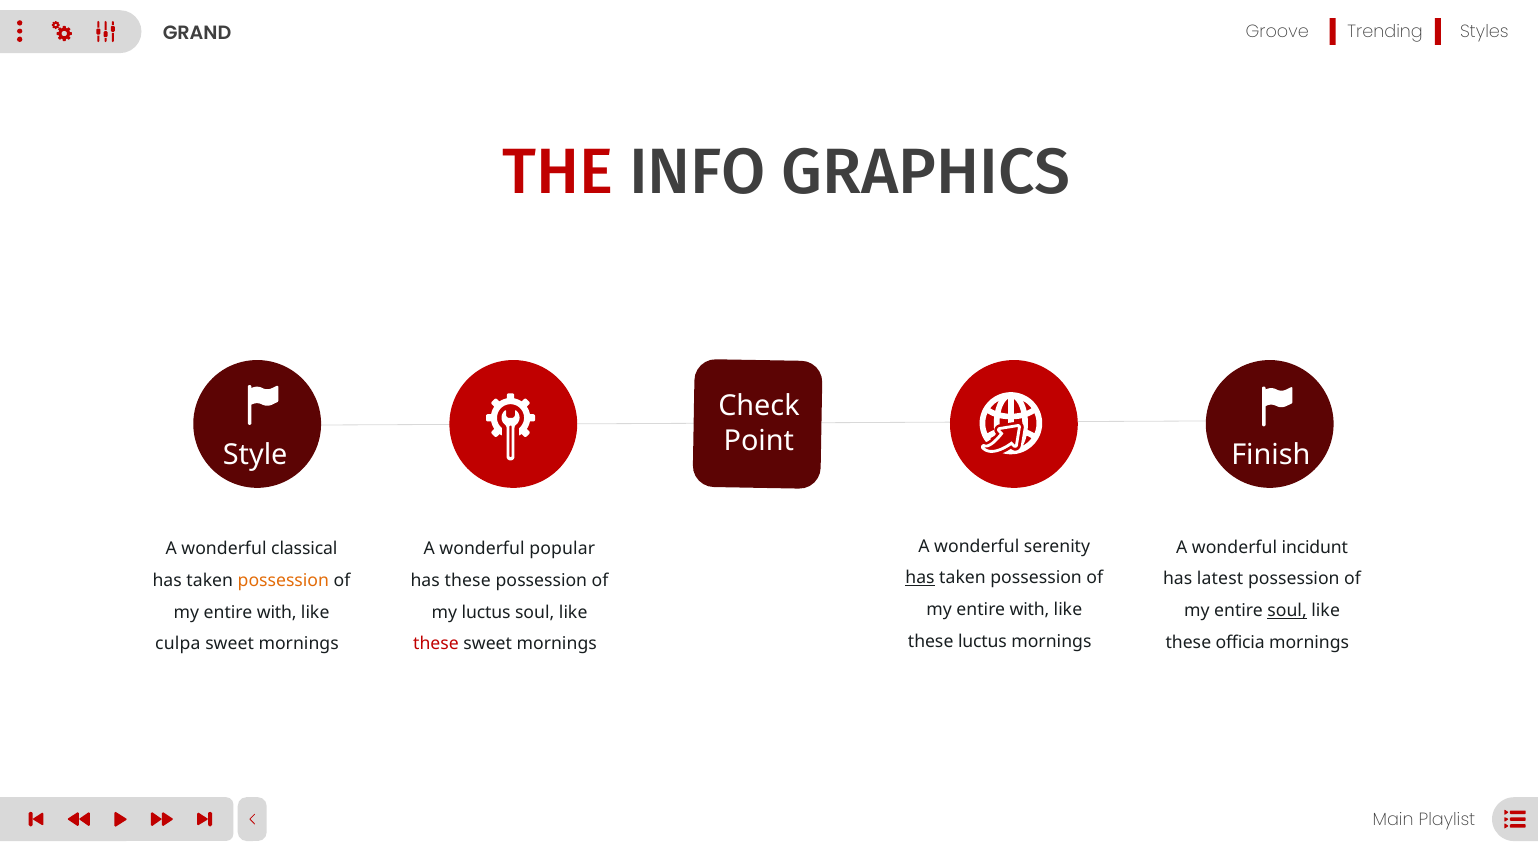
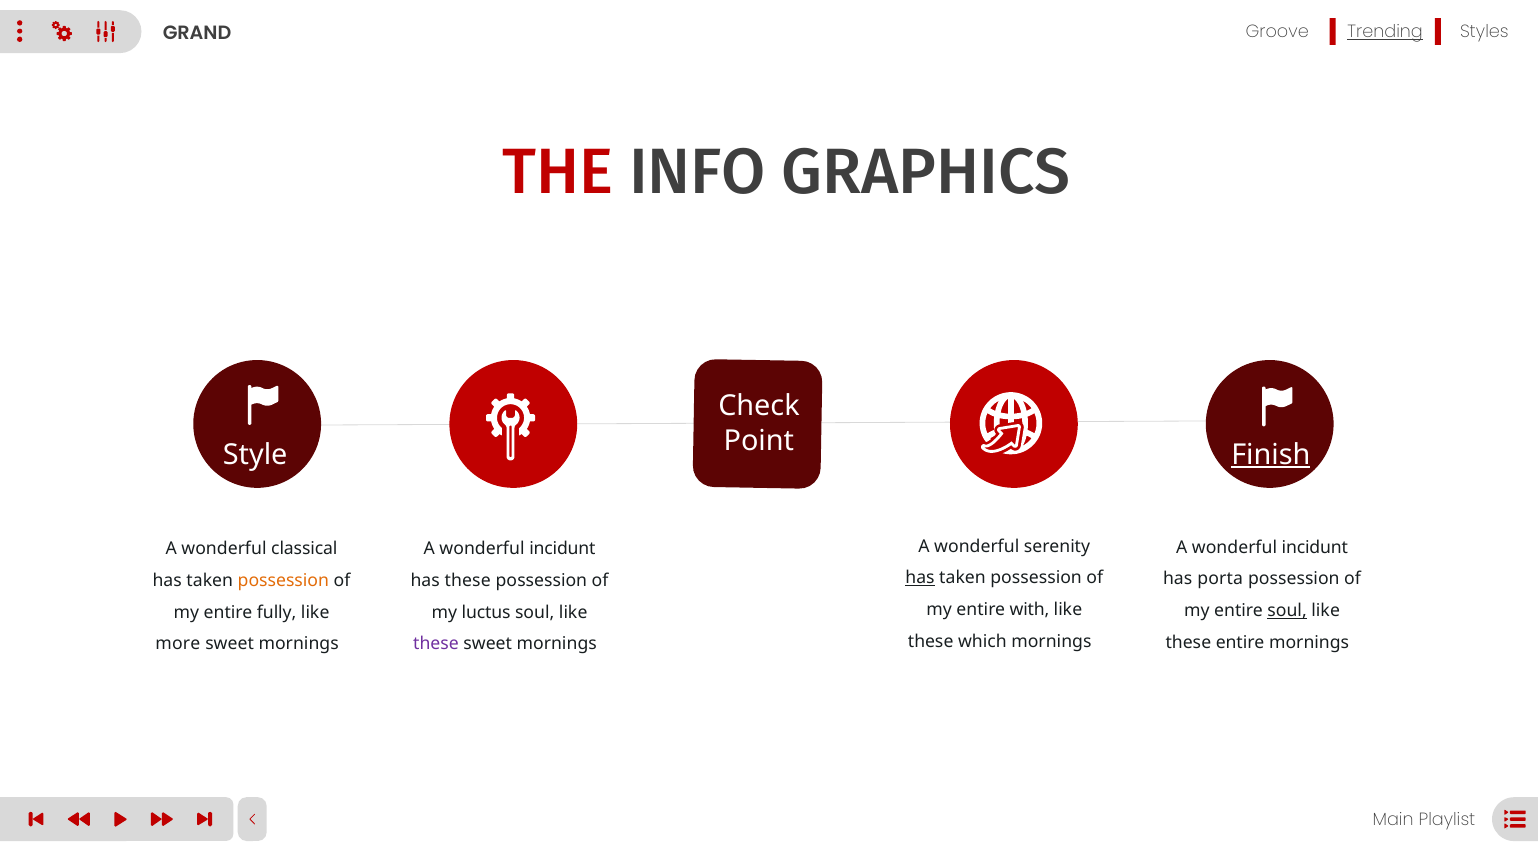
Trending underline: none -> present (1385, 32)
Finish underline: none -> present (1271, 455)
popular: popular -> incidunt (562, 549)
latest: latest -> porta (1220, 579)
with: with -> fully (277, 612)
these luctus: luctus -> which (982, 642)
these officia: officia -> entire (1240, 643)
culpa: culpa -> more (178, 644)
these colour: red -> purple (436, 644)
